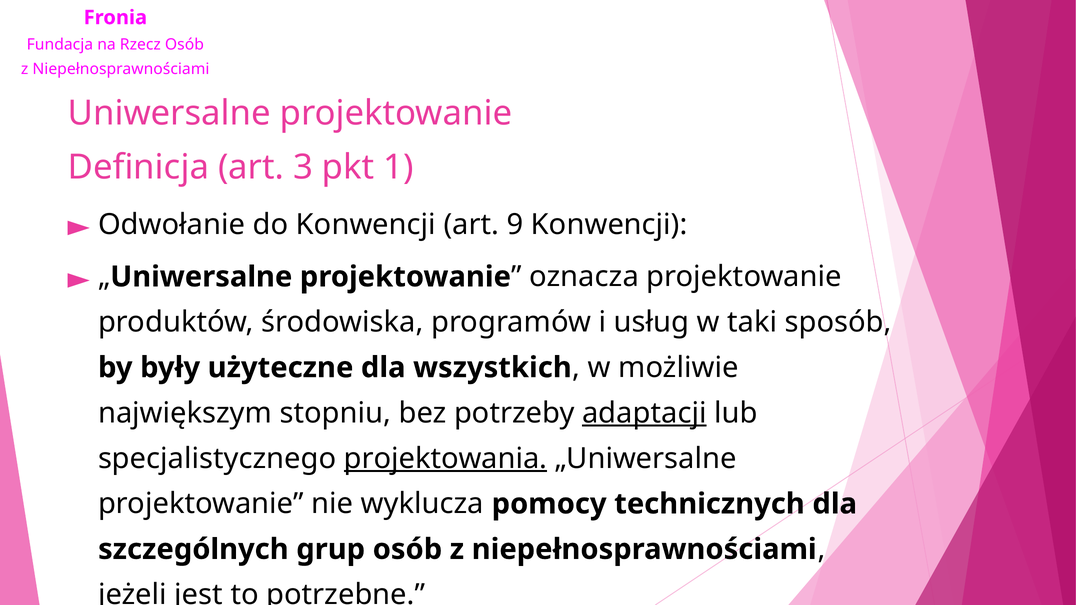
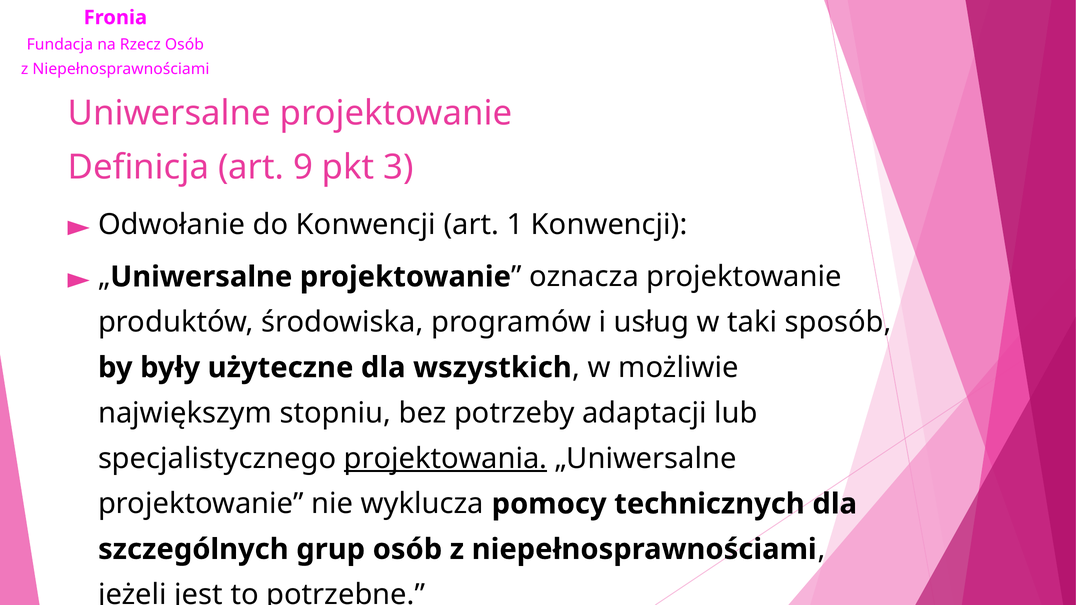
3: 3 -> 9 (303, 168)
1: 1 -> 3 (399, 168)
9: 9 -> 1 (515, 225)
adaptacji underline: present -> none (644, 413)
